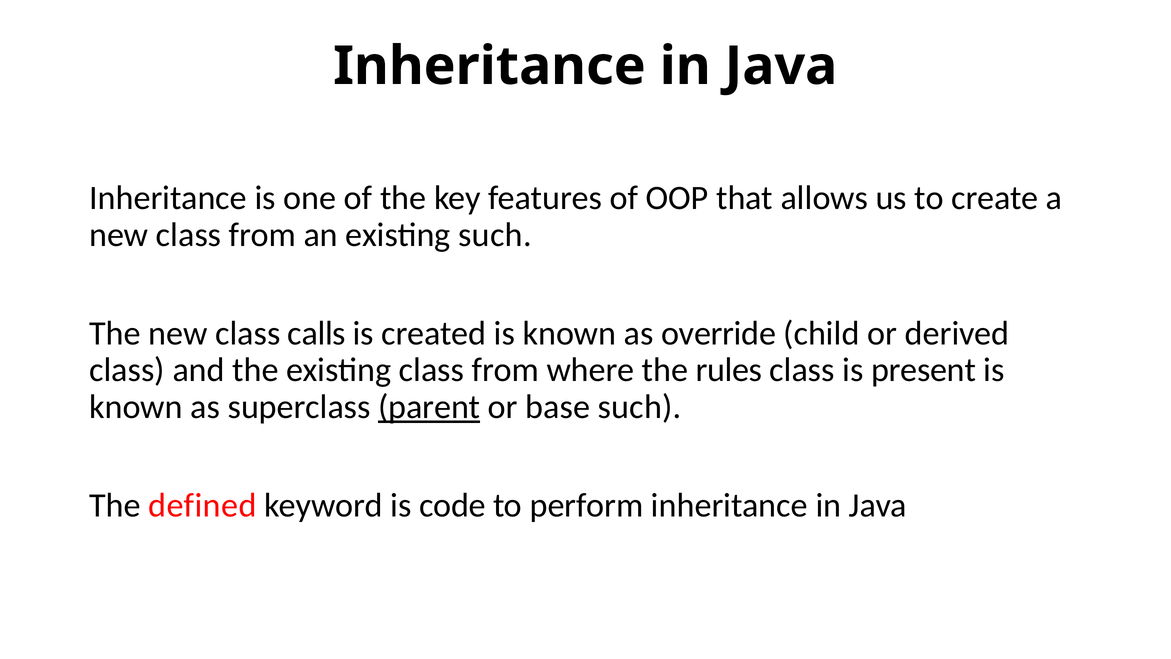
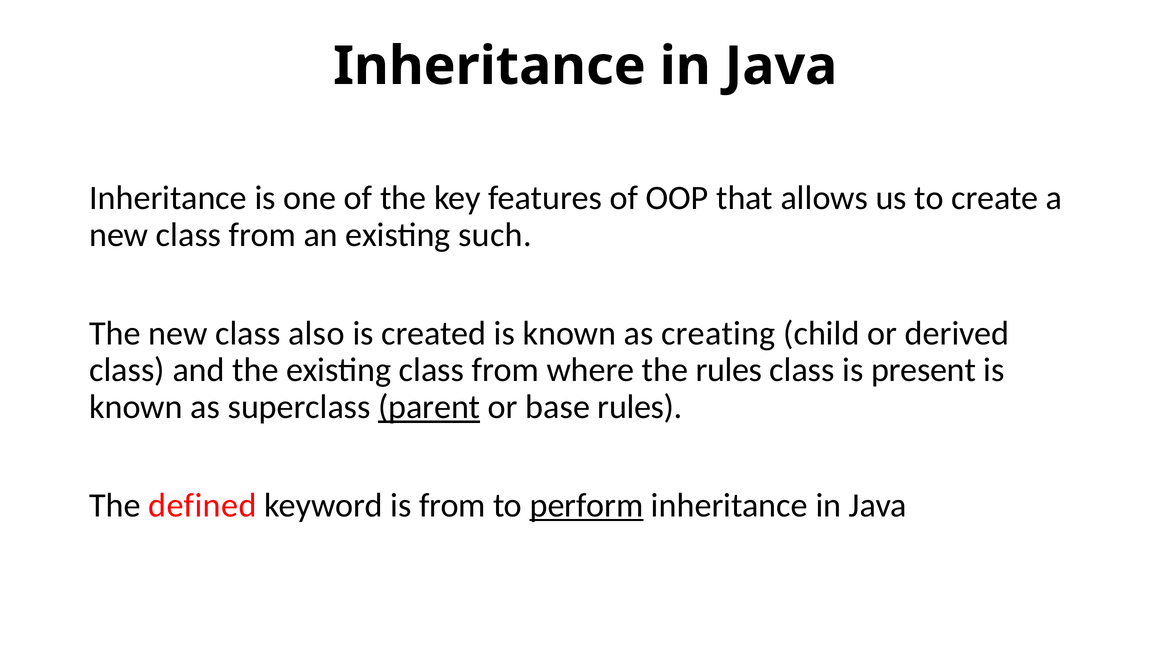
calls: calls -> also (316, 333)
override: override -> creating (718, 333)
base such: such -> rules (640, 407)
is code: code -> from (452, 505)
perform underline: none -> present (587, 505)
